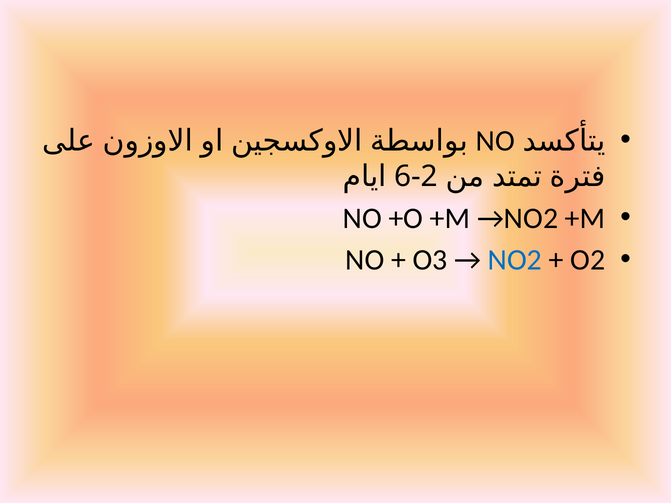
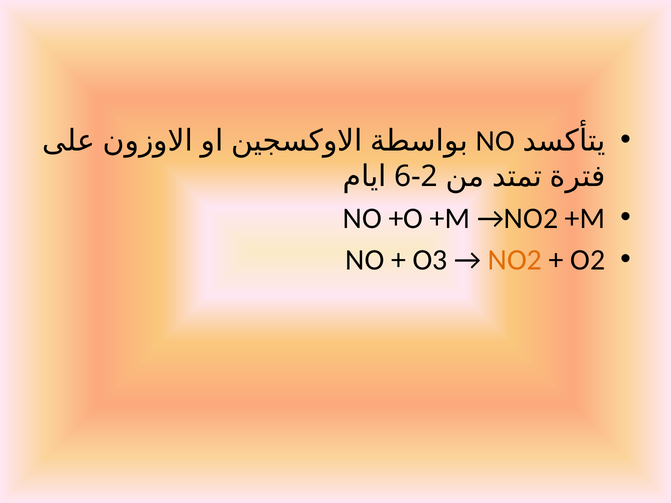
NO2 colour: blue -> orange (515, 260)
